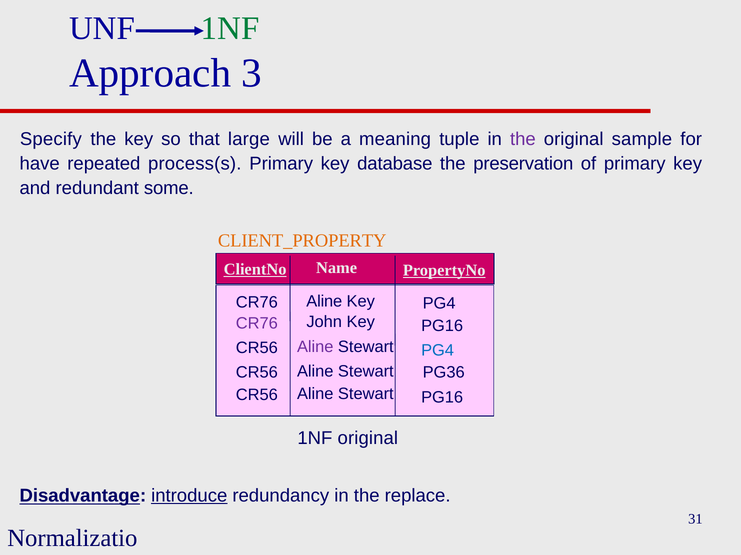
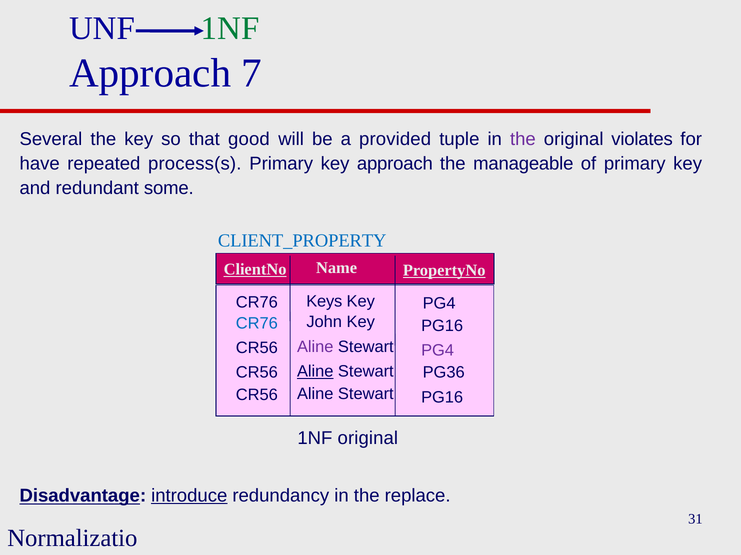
3: 3 -> 7 (252, 73)
Specify: Specify -> Several (51, 139)
large: large -> good (249, 139)
meaning: meaning -> provided (395, 139)
sample: sample -> violates (642, 139)
key database: database -> approach (395, 164)
preservation: preservation -> manageable (523, 164)
CLIENT_PROPERTY colour: orange -> blue (302, 241)
Aline: Aline -> Keys (324, 302)
CR76 colour: purple -> blue (257, 324)
PG4 colour: blue -> purple (438, 351)
Aline underline: none -> present (315, 372)
